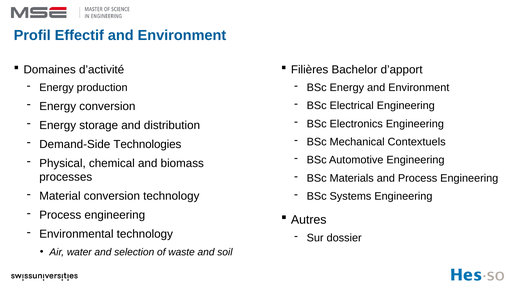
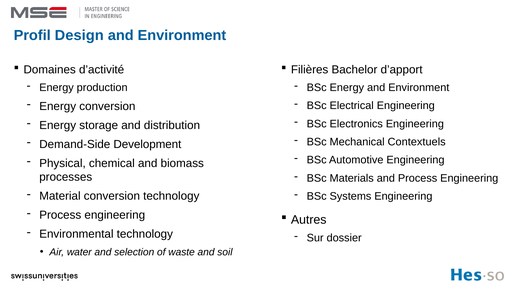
Effectif: Effectif -> Design (79, 35)
Technologies: Technologies -> Development (147, 144)
